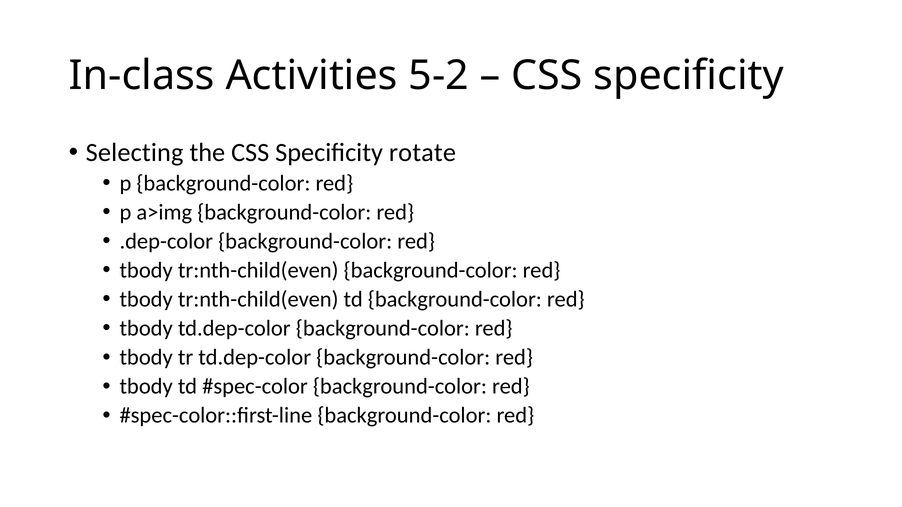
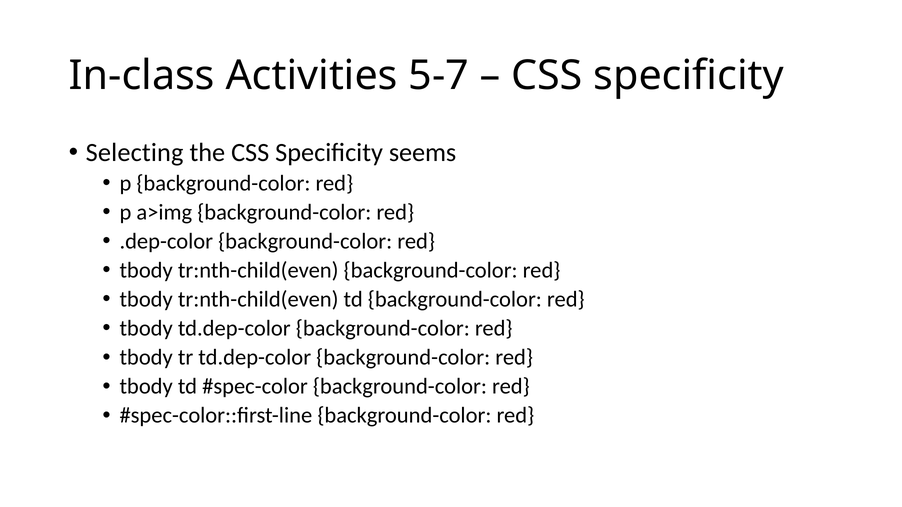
5-2: 5-2 -> 5-7 (439, 76)
rotate: rotate -> seems (423, 152)
